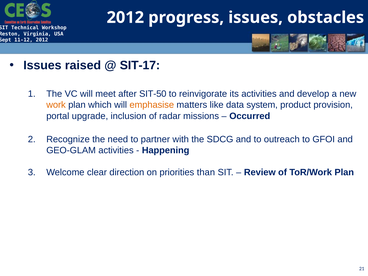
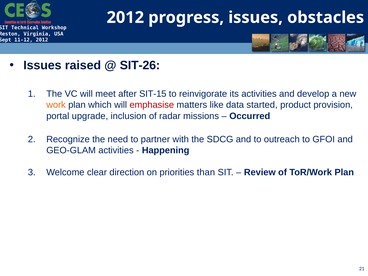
SIT-17: SIT-17 -> SIT-26 (140, 65)
SIT-50: SIT-50 -> SIT-15 (153, 94)
emphasise colour: orange -> red (152, 105)
system: system -> started (262, 105)
